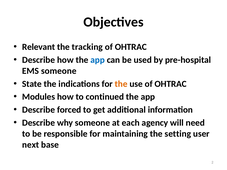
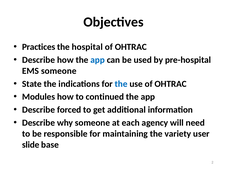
Relevant: Relevant -> Practices (39, 47)
tracking: tracking -> hospital (87, 47)
the colour: orange -> blue (121, 84)
setting: setting -> variety (178, 134)
next: next -> slide (31, 145)
